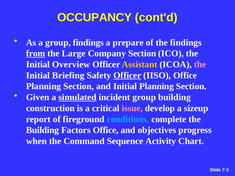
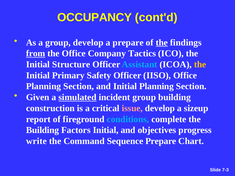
group findings: findings -> develop (88, 43)
the underline: none -> present (162, 43)
the Large: Large -> Office (74, 54)
Company Section: Section -> Tactics (142, 54)
Overview: Overview -> Structure (71, 64)
Assistant colour: yellow -> light blue (140, 64)
the colour: pink -> yellow (200, 64)
Briefing: Briefing -> Primary (68, 75)
Officer underline: present -> none (127, 75)
Factors Office: Office -> Initial (106, 130)
when: when -> write (36, 141)
Sequence Activity: Activity -> Prepare (161, 141)
